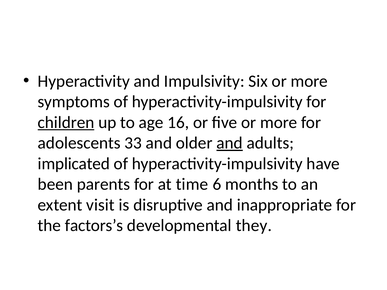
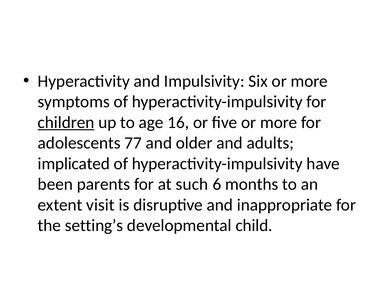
33: 33 -> 77 (133, 143)
and underline: present -> none (230, 143)
time: time -> such (192, 184)
factors’s: factors’s -> setting’s (94, 226)
they: they -> child (254, 226)
